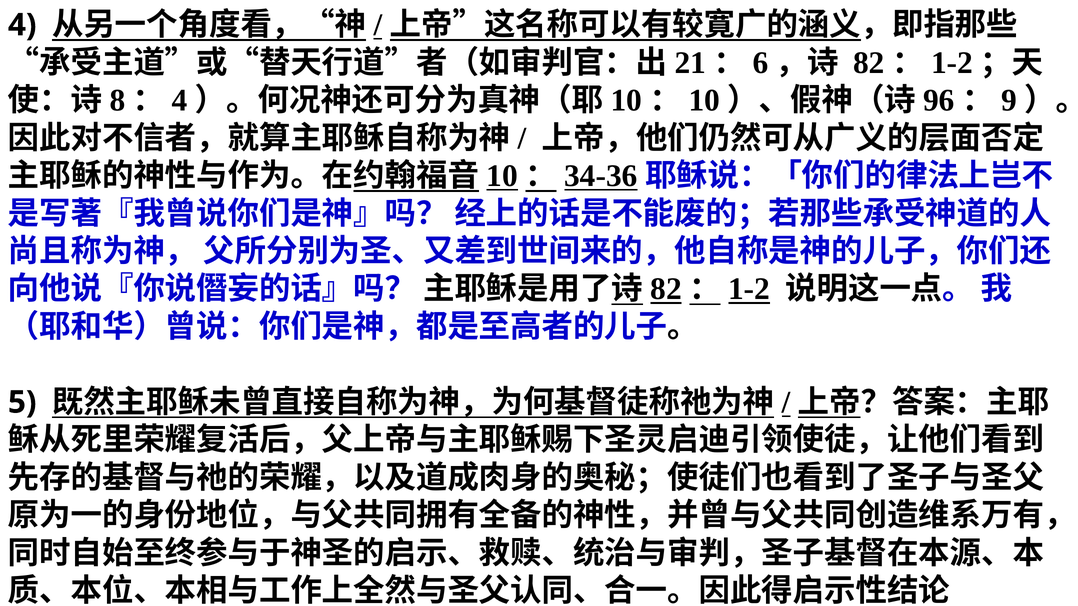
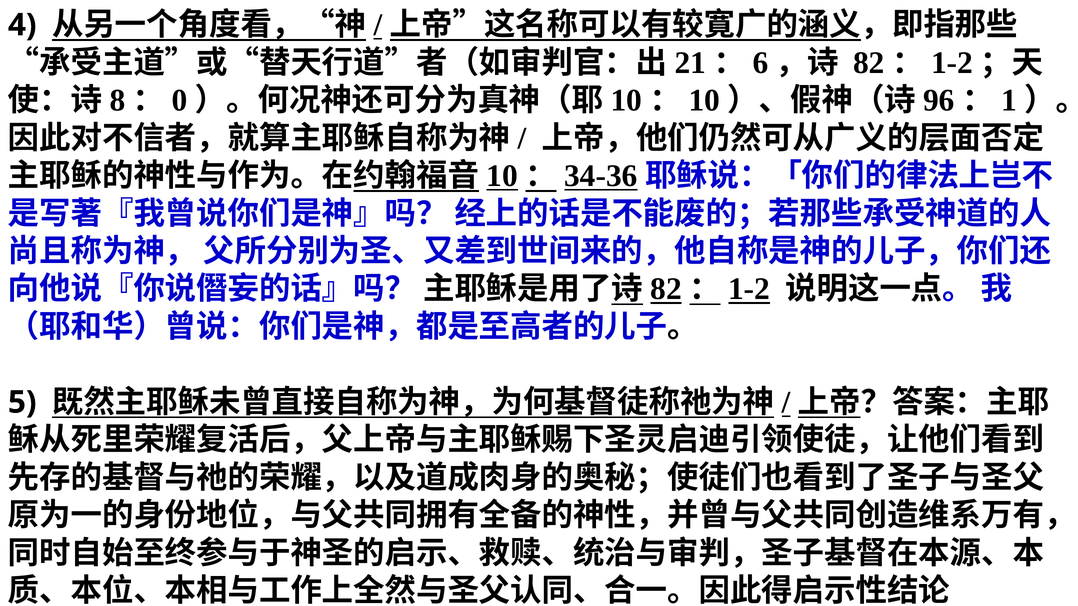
4: 4 -> 0 (180, 101)
9: 9 -> 1 (1009, 101)
